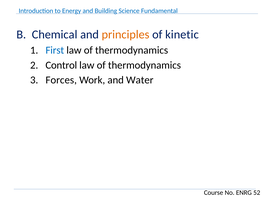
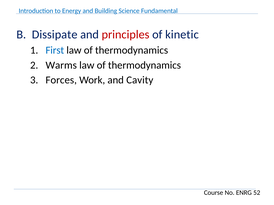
Chemical: Chemical -> Dissipate (55, 35)
principles colour: orange -> red (126, 35)
Control: Control -> Warms (61, 65)
Water: Water -> Cavity (140, 80)
